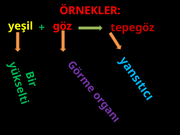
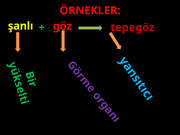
yeşil: yeşil -> şanlı (21, 26)
